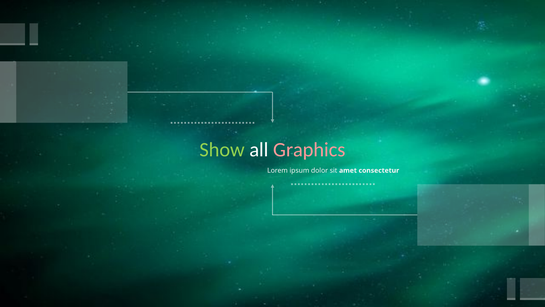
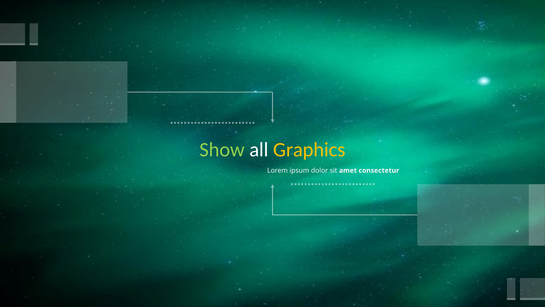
Graphics colour: pink -> yellow (309, 149)
